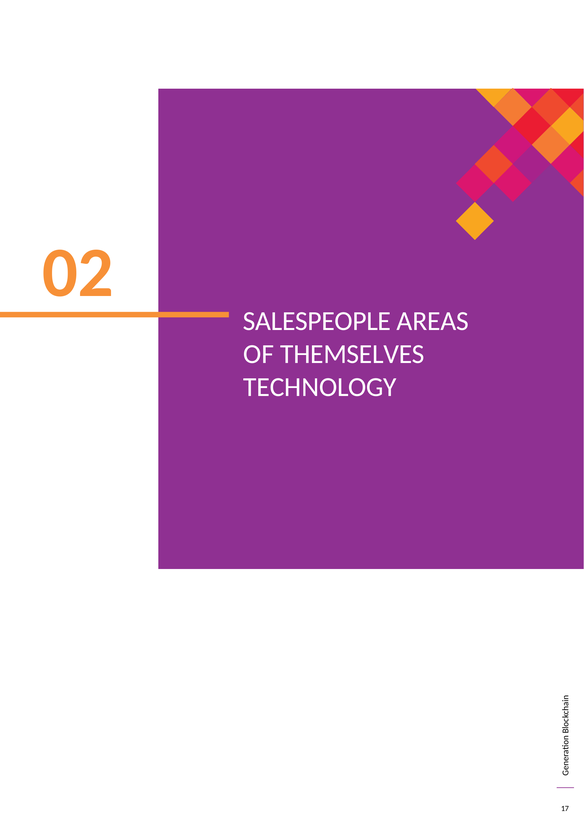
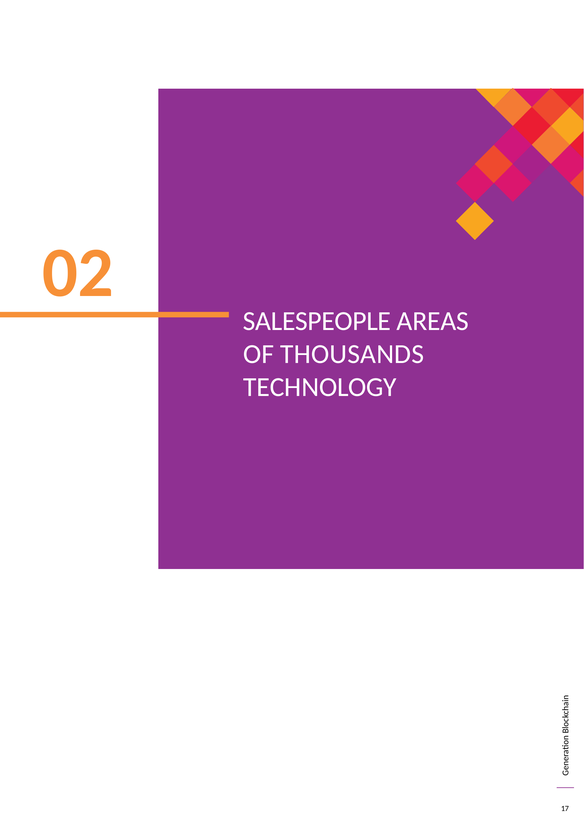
THEMSELVES: THEMSELVES -> THOUSANDS (352, 354)
